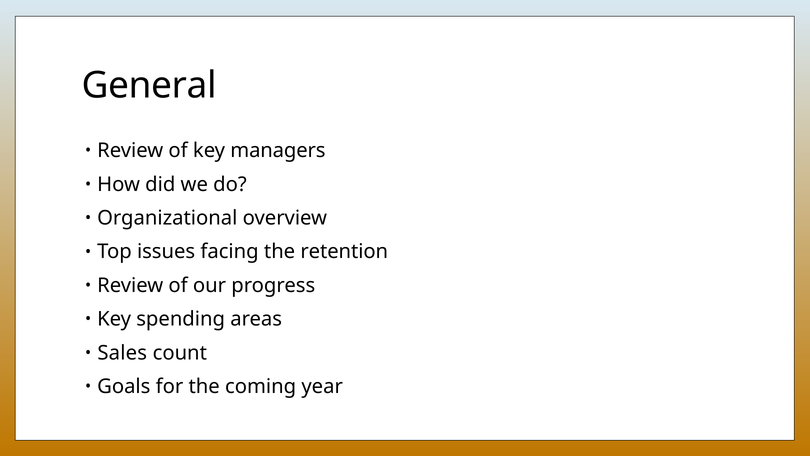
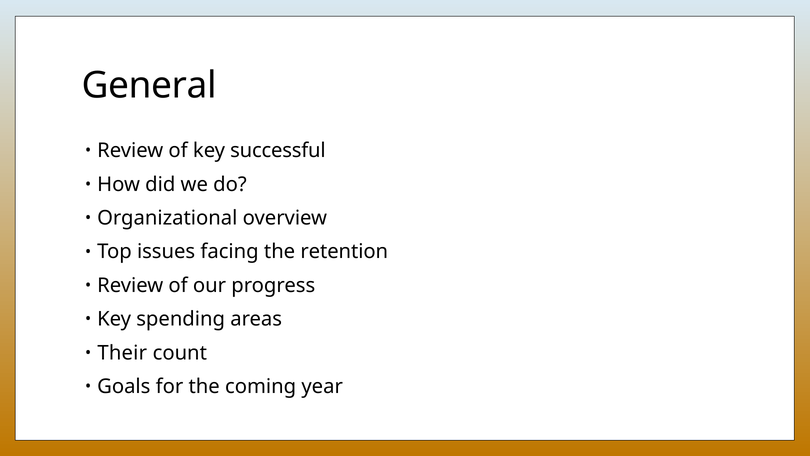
managers: managers -> successful (278, 151)
Sales: Sales -> Their (122, 353)
